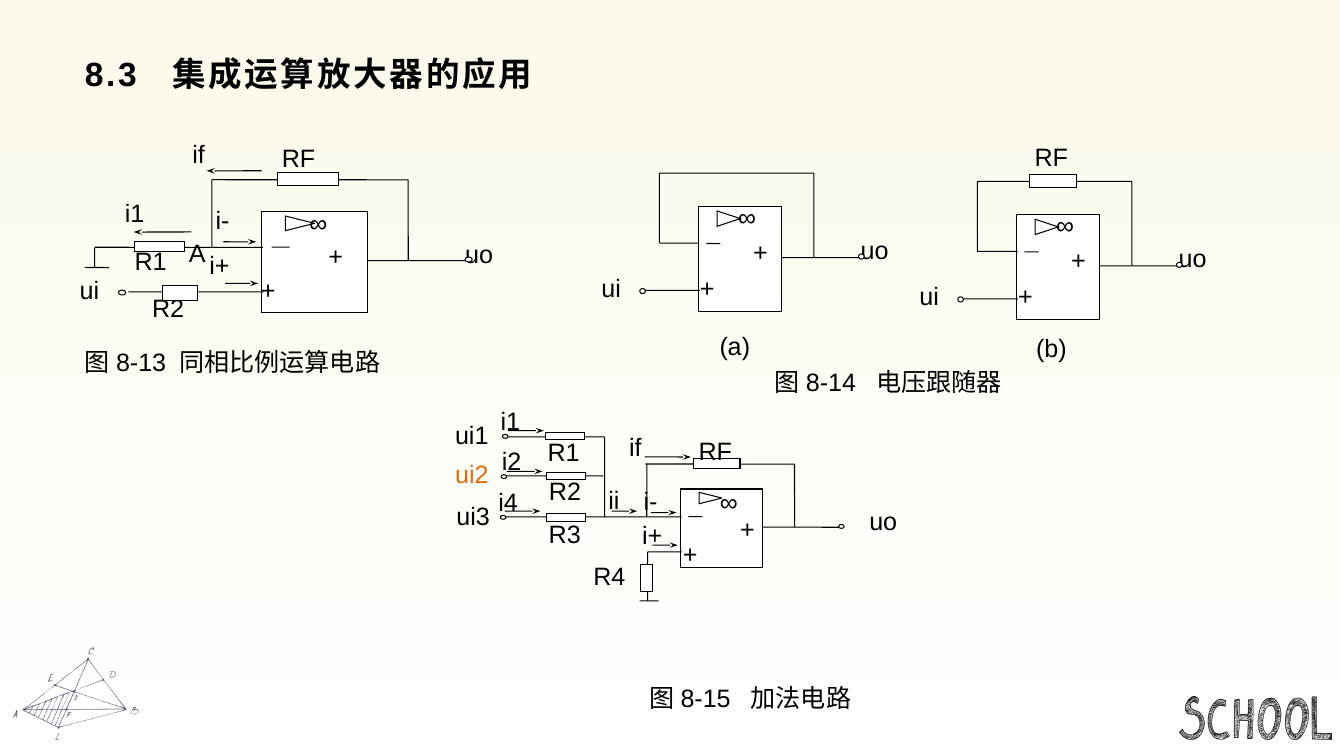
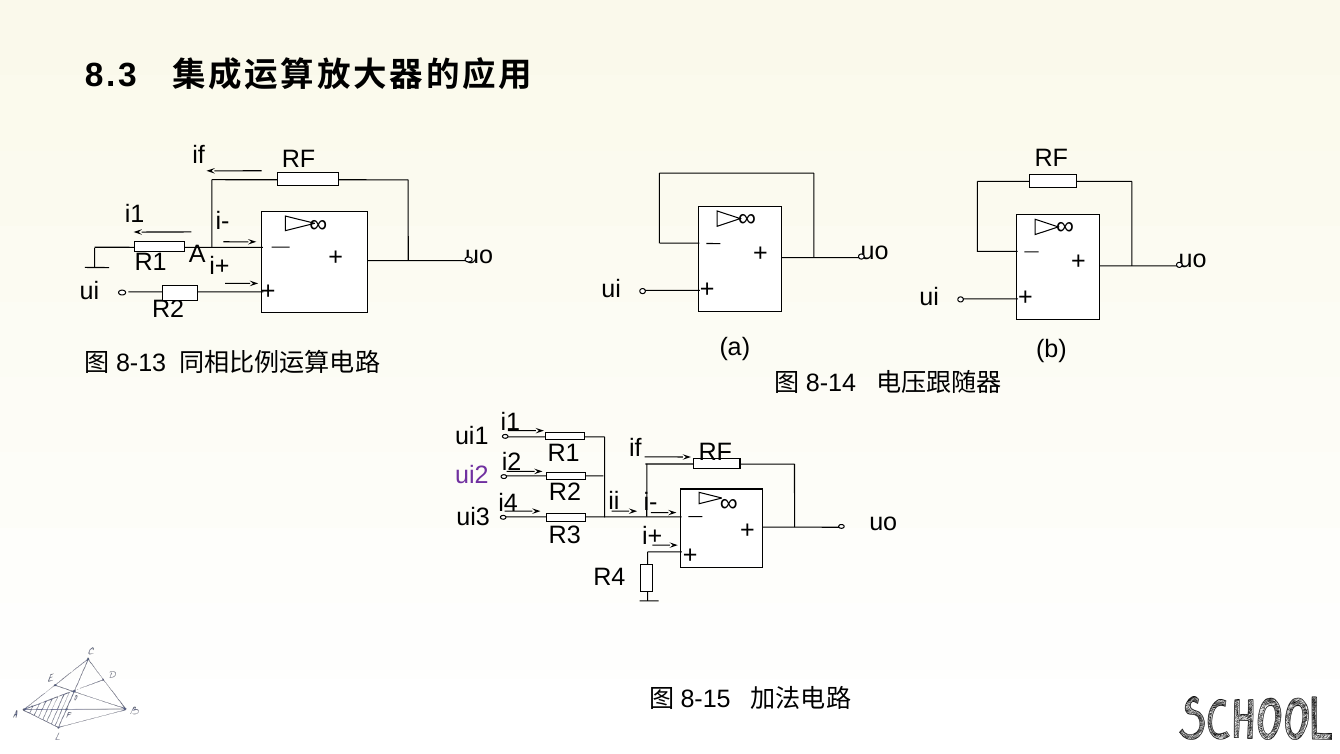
ui2 colour: orange -> purple (472, 475)
